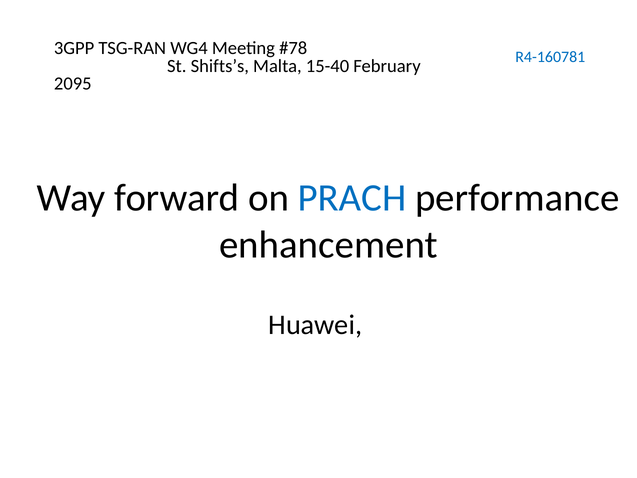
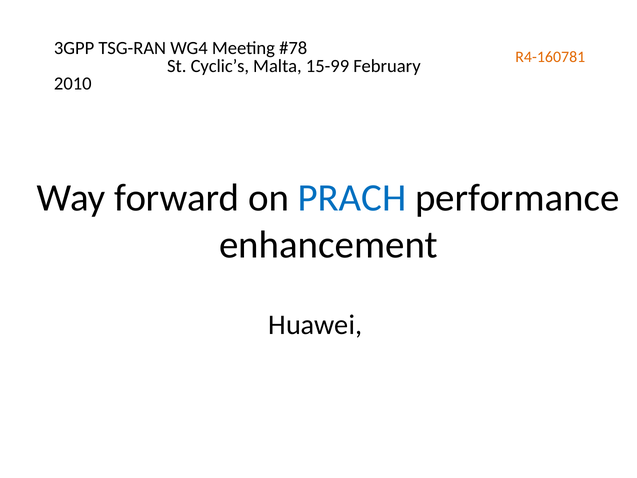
R4-160781 colour: blue -> orange (550, 57)
Shifts’s: Shifts’s -> Cyclic’s (220, 66)
15-40: 15-40 -> 15-99 (328, 66)
2095: 2095 -> 2010 (73, 84)
